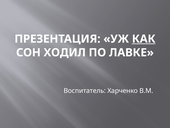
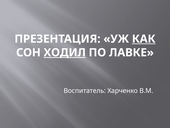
ХОДИЛ underline: none -> present (65, 52)
